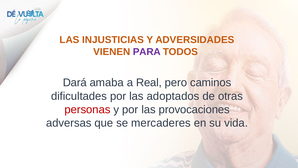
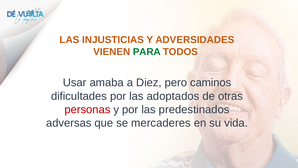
PARA colour: purple -> green (147, 52)
Dará: Dará -> Usar (75, 83)
Real: Real -> Diez (149, 83)
provocaciones: provocaciones -> predestinados (194, 109)
